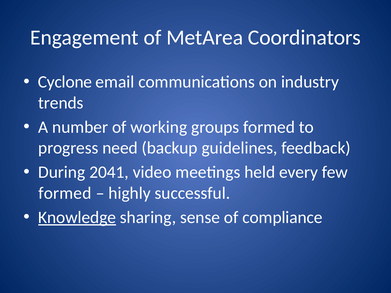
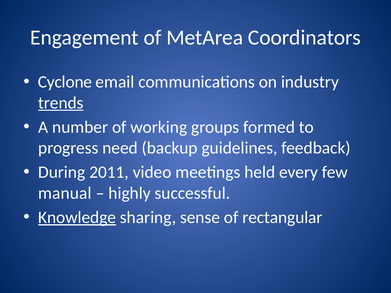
trends underline: none -> present (61, 103)
2041: 2041 -> 2011 (109, 172)
formed: formed -> manual (65, 193)
compliance: compliance -> rectangular (282, 218)
